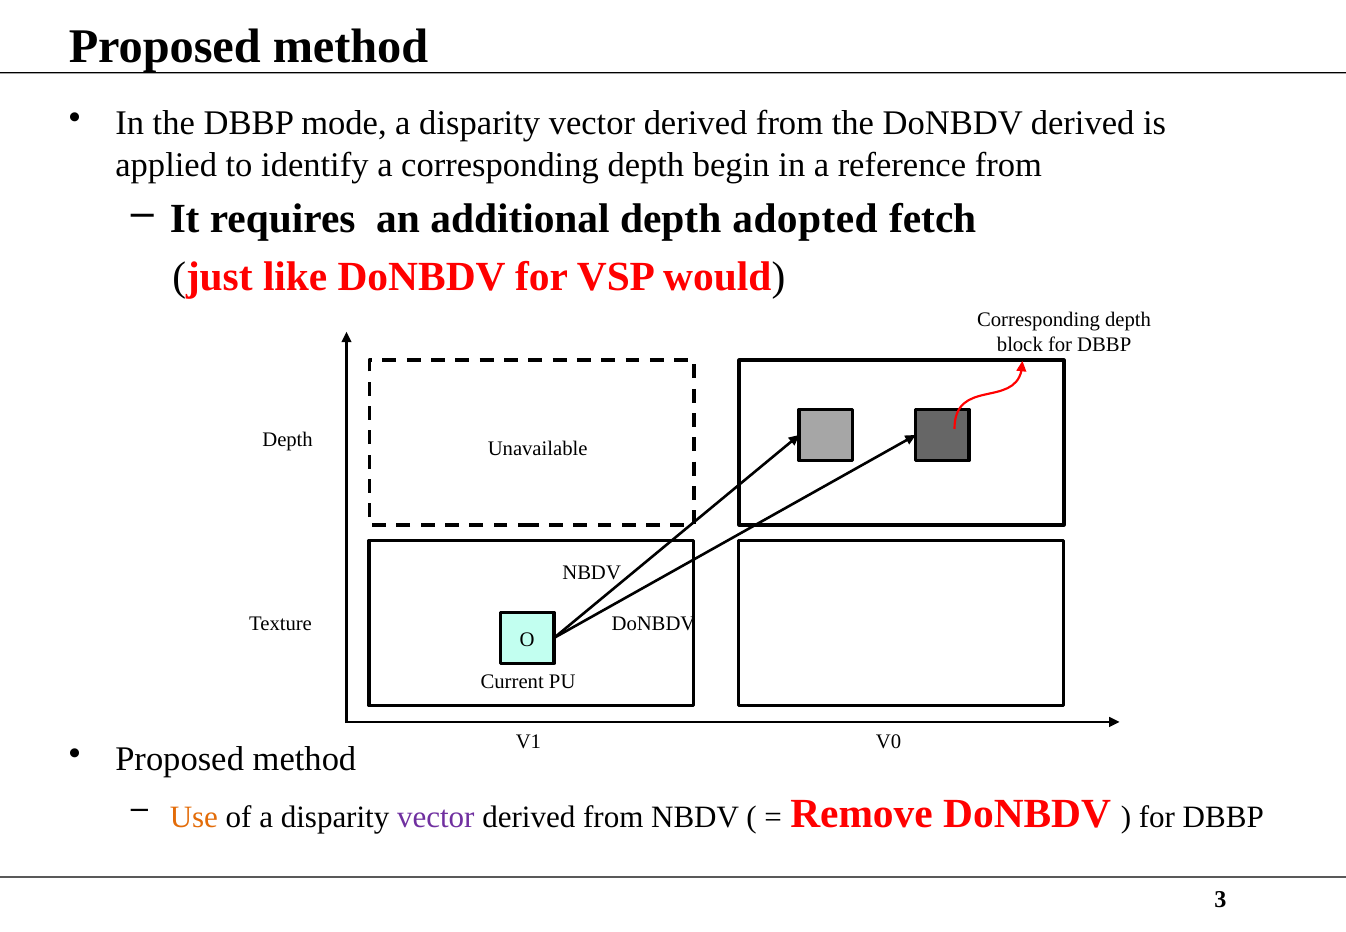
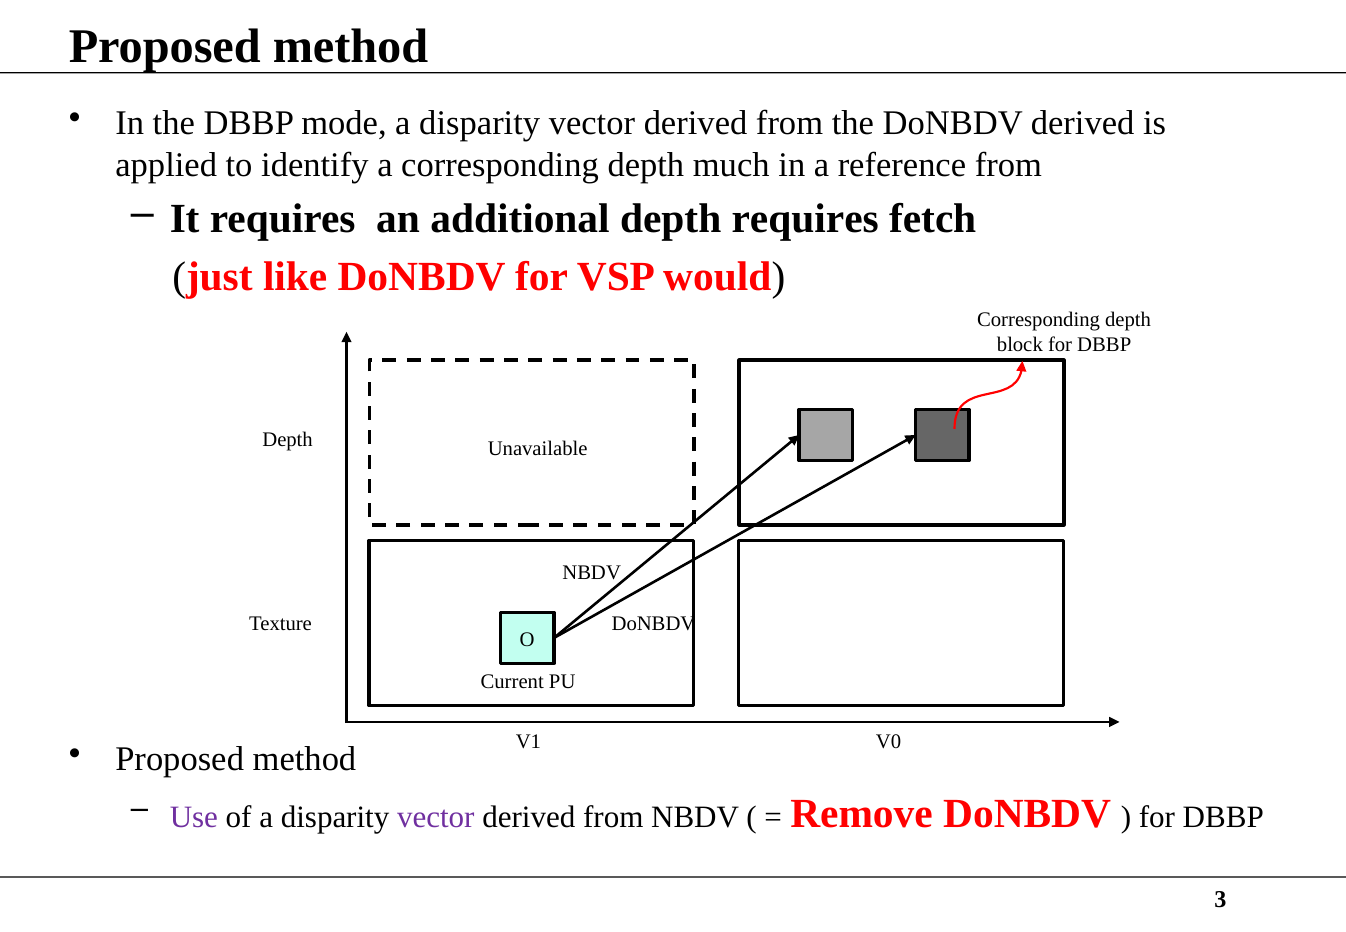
begin: begin -> much (731, 165)
depth adopted: adopted -> requires (805, 219)
Use colour: orange -> purple (194, 817)
